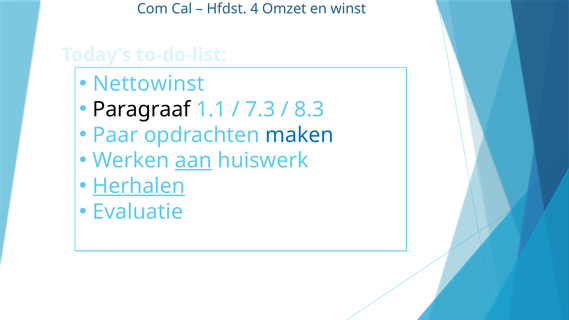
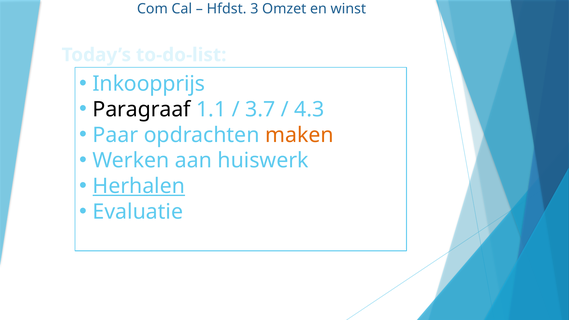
4: 4 -> 3 (254, 9)
Nettowinst: Nettowinst -> Inkoopprijs (149, 84)
7.3: 7.3 -> 3.7 (260, 109)
8.3: 8.3 -> 4.3 (309, 109)
maken colour: blue -> orange (299, 135)
aan underline: present -> none (193, 161)
